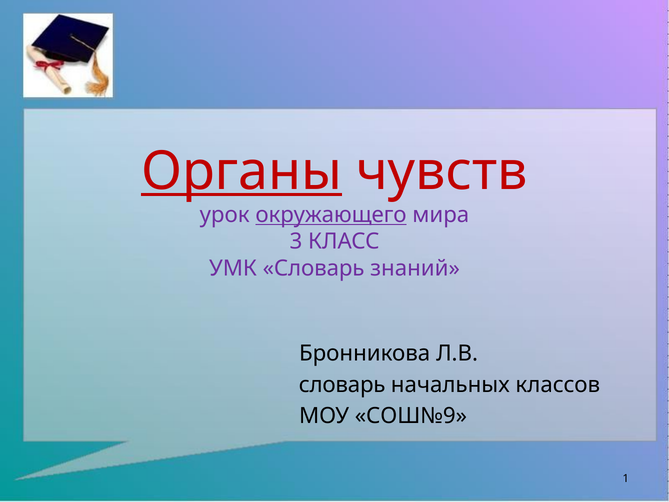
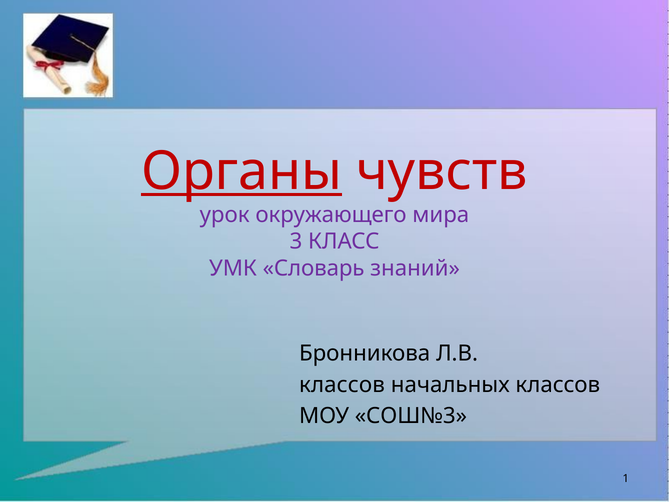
окружающего underline: present -> none (331, 215)
словарь: словарь -> классов (342, 385)
СОШ№9: СОШ№9 -> СОШ№3 (411, 416)
